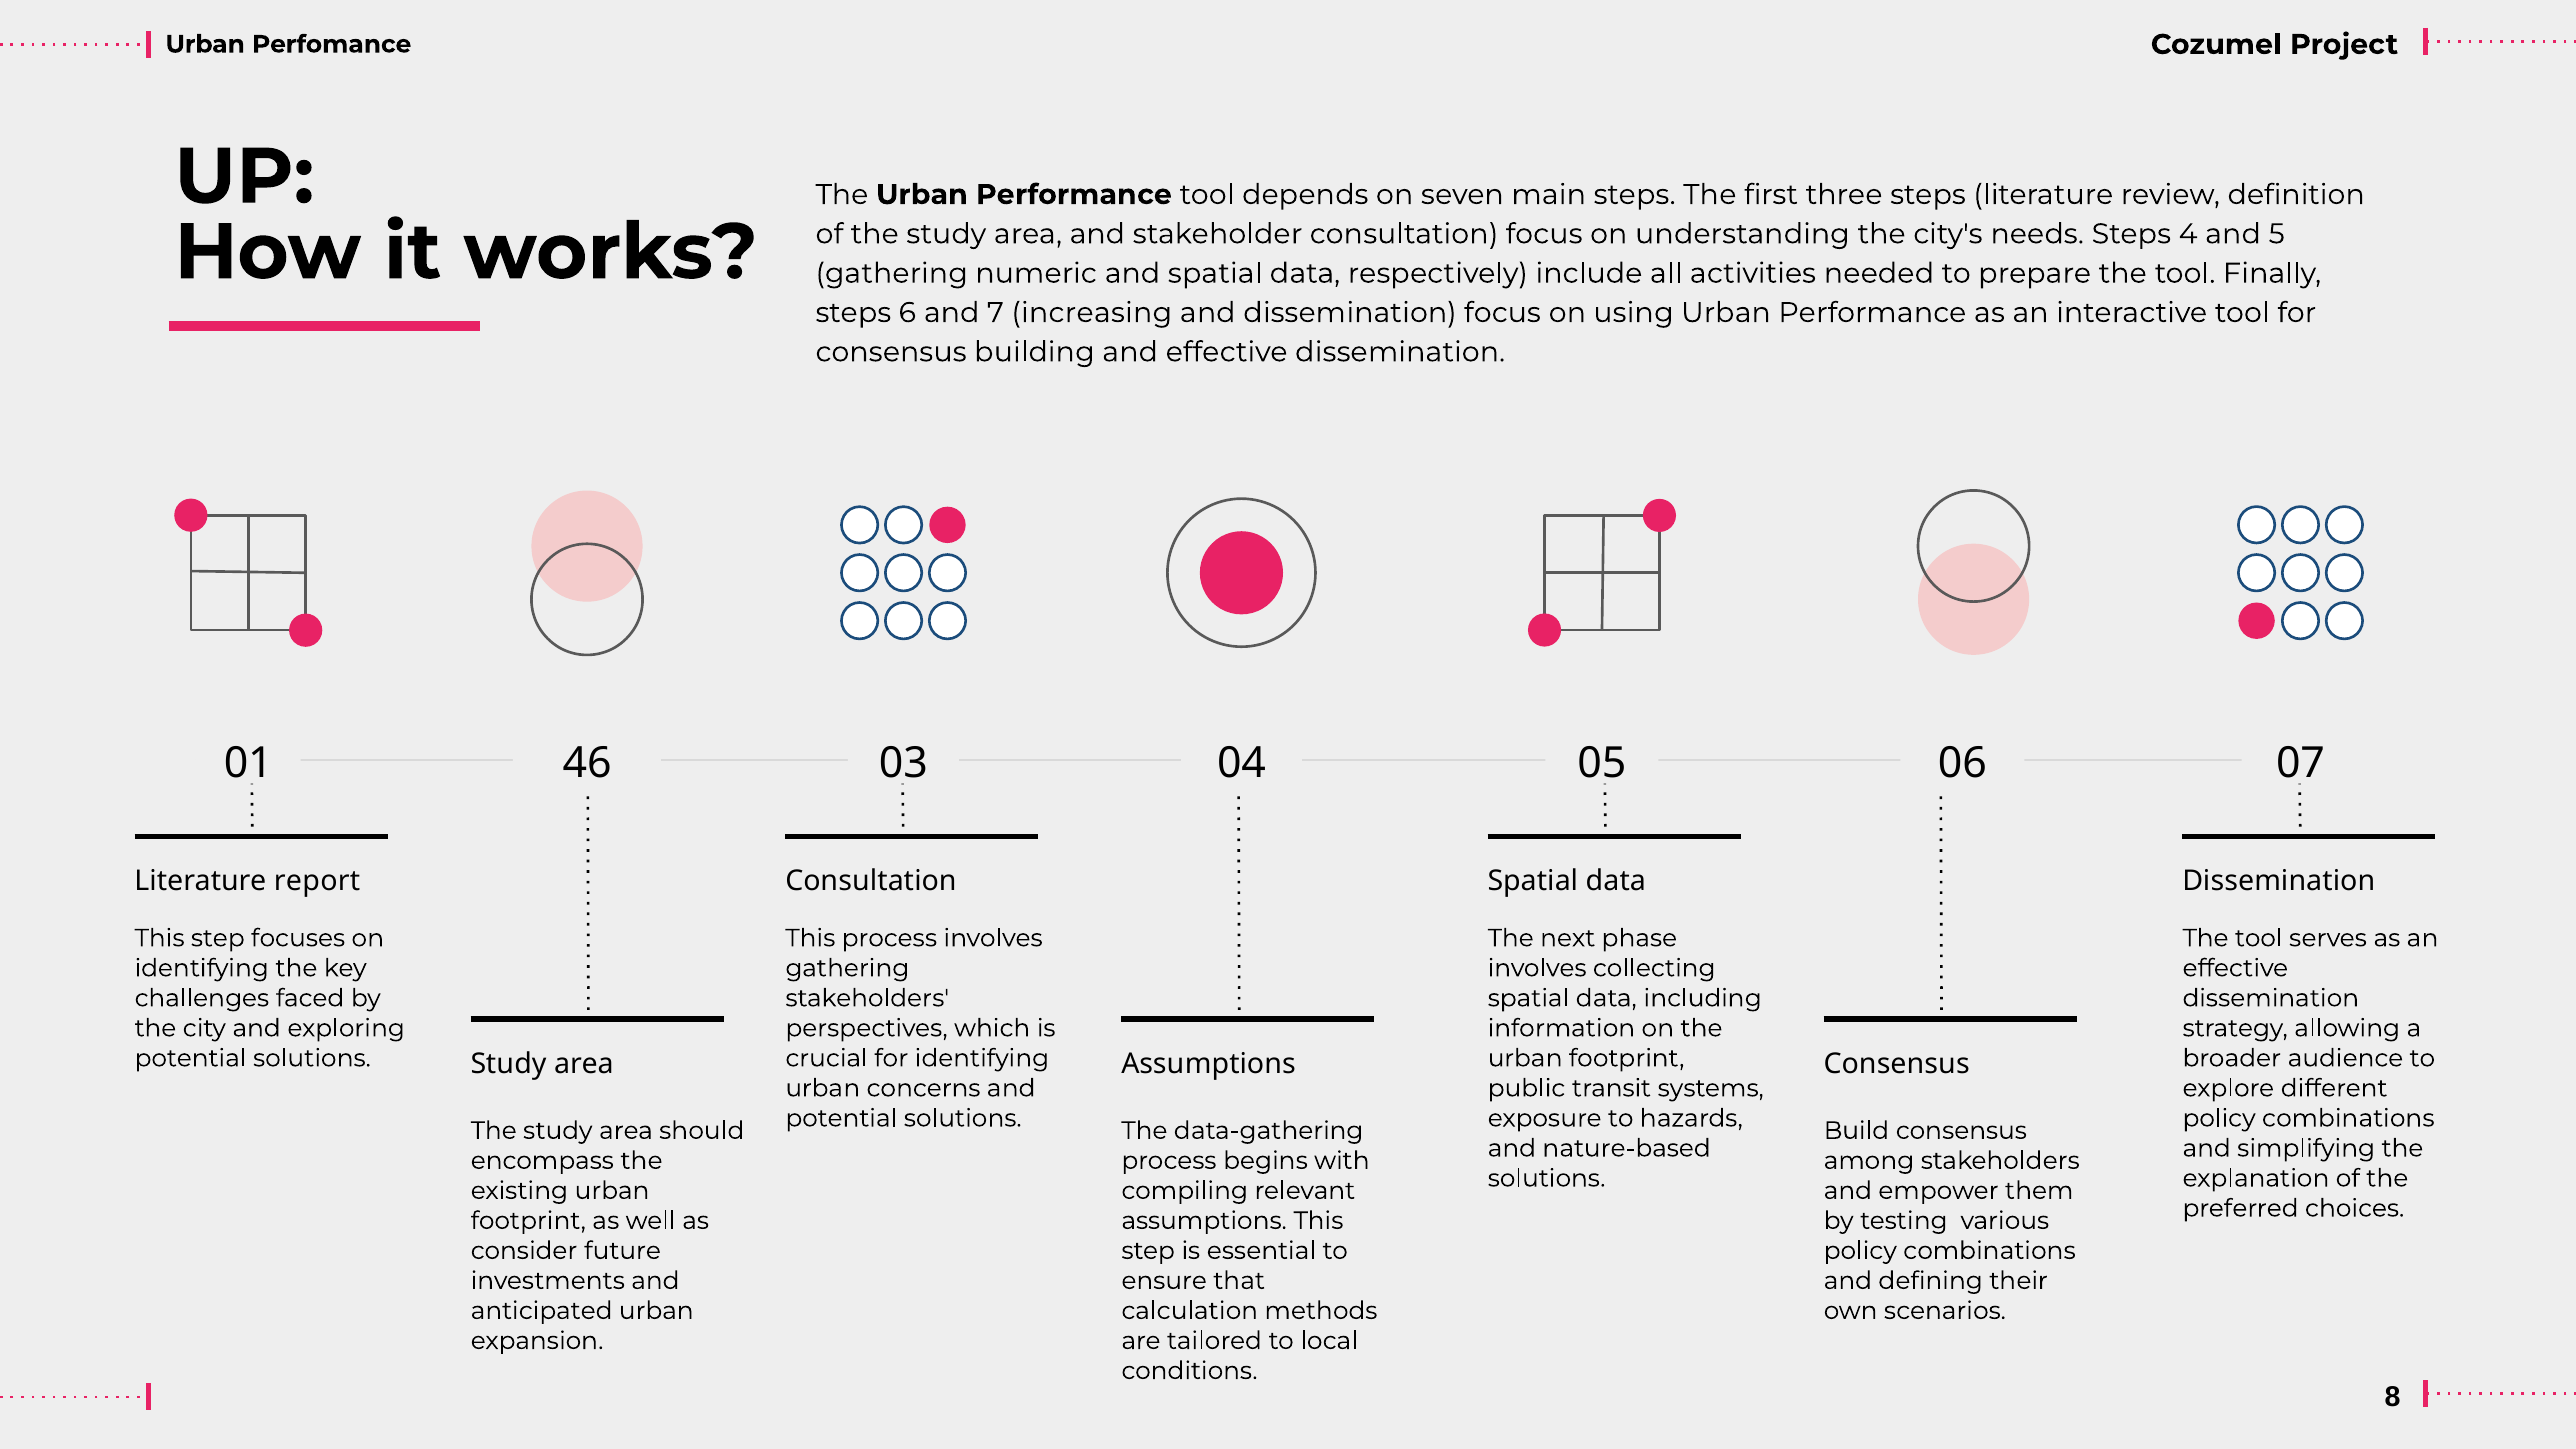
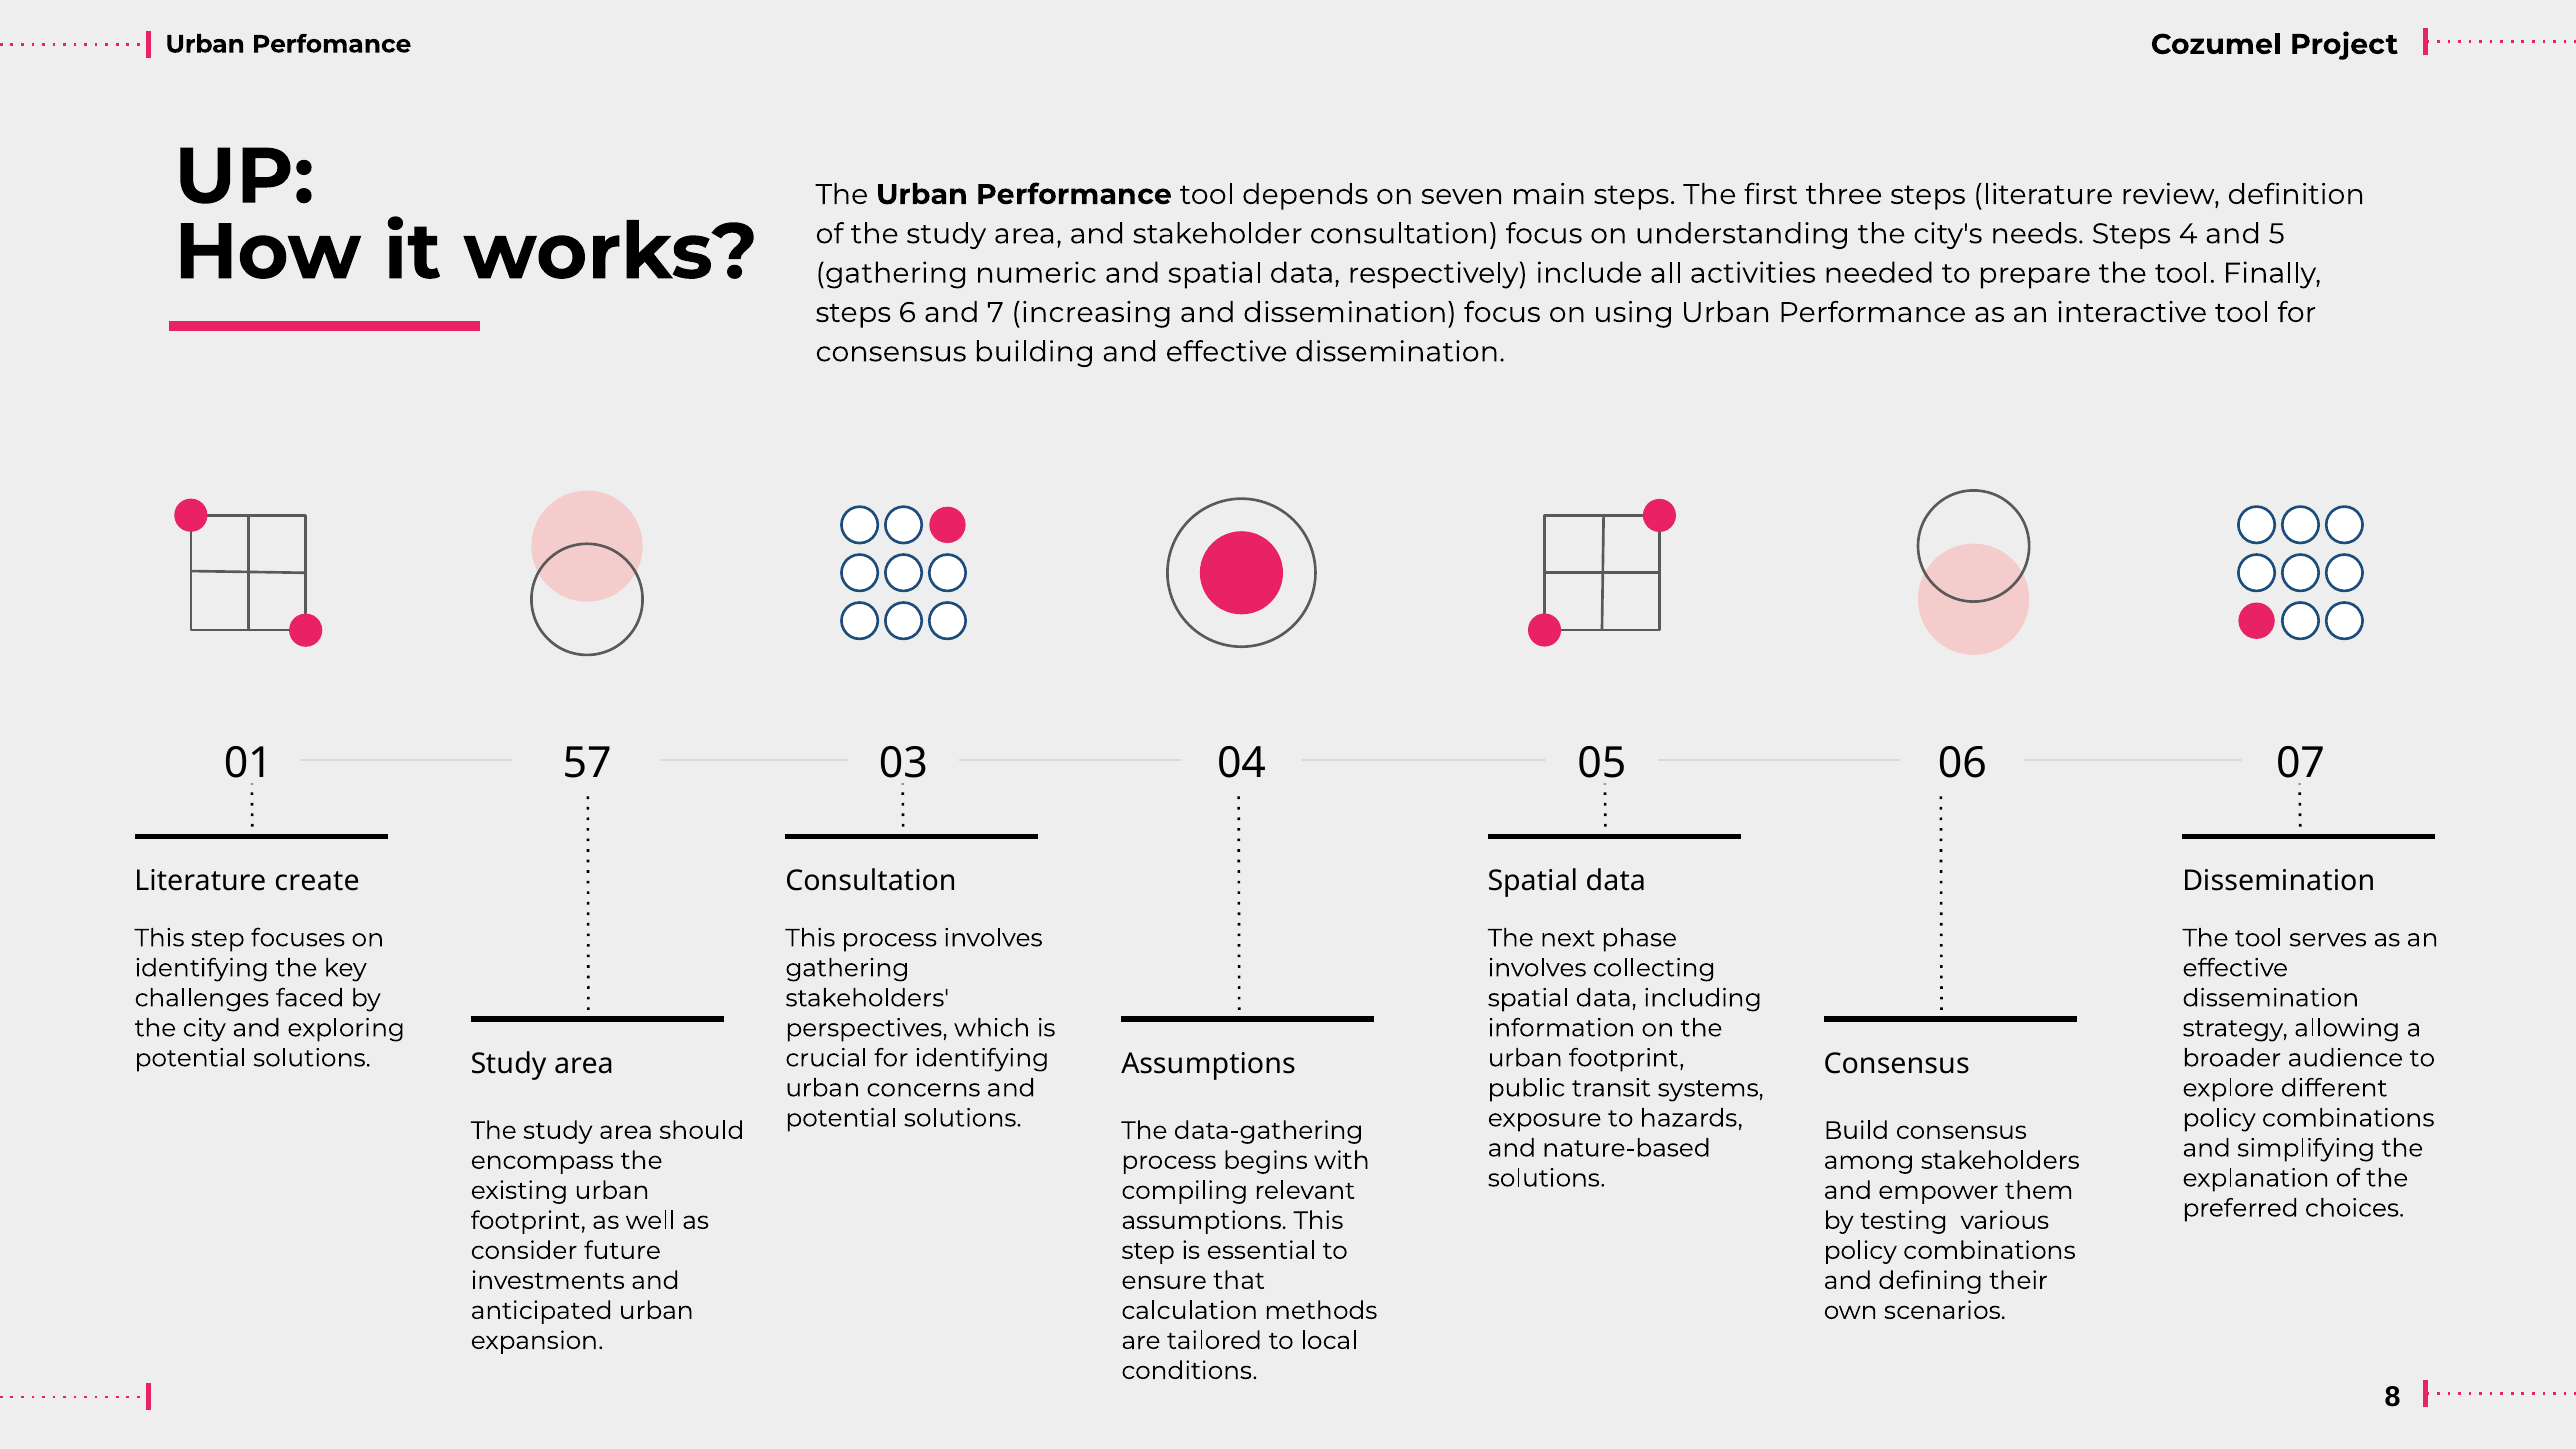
46: 46 -> 57 (587, 763)
report: report -> create (317, 881)
